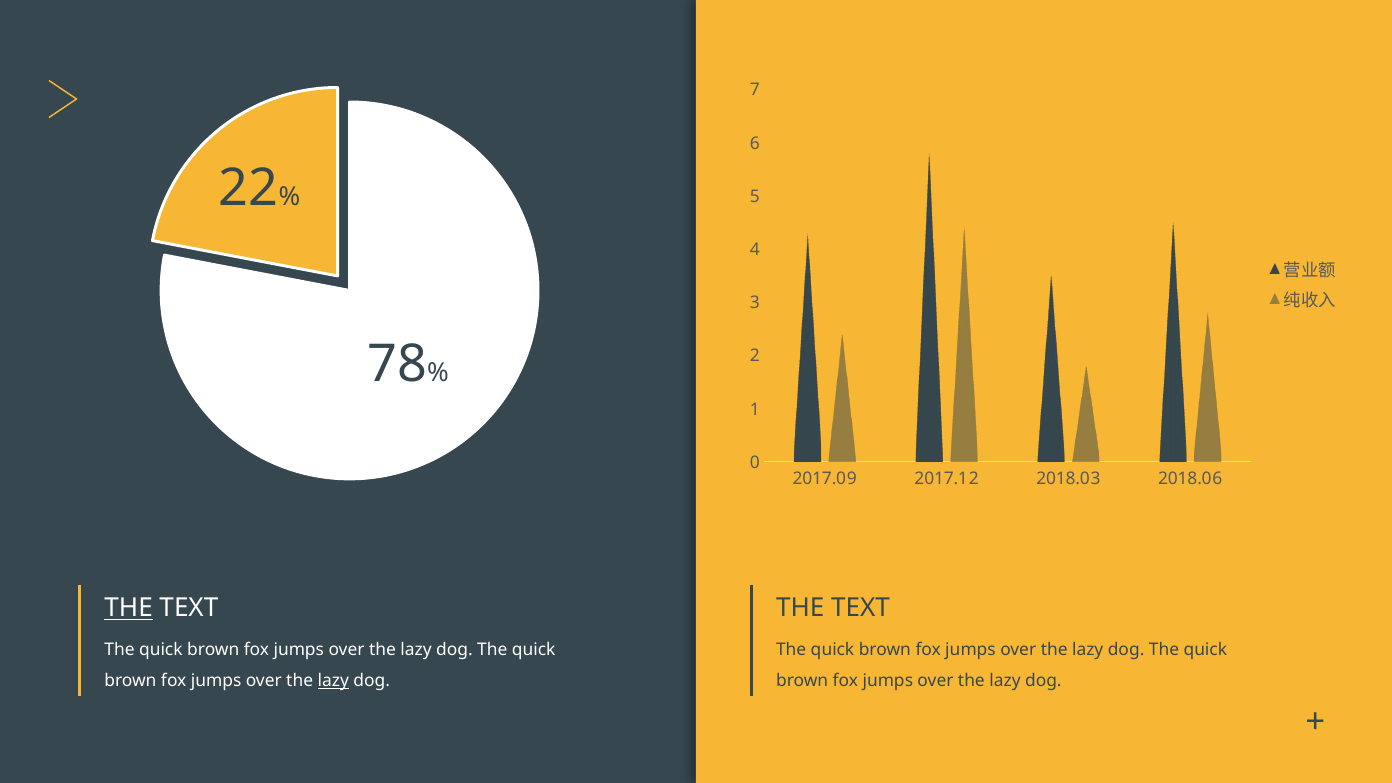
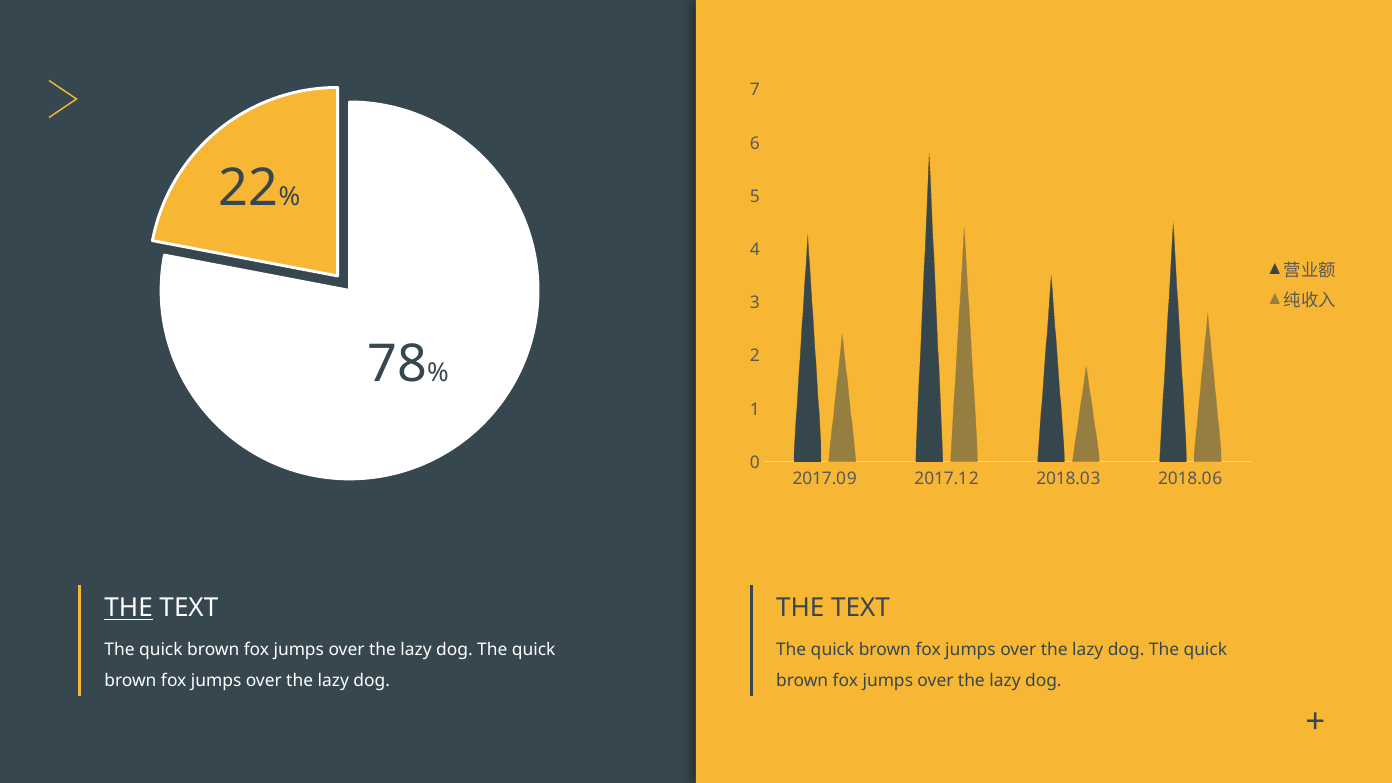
lazy underline: present -> none (333, 681)
